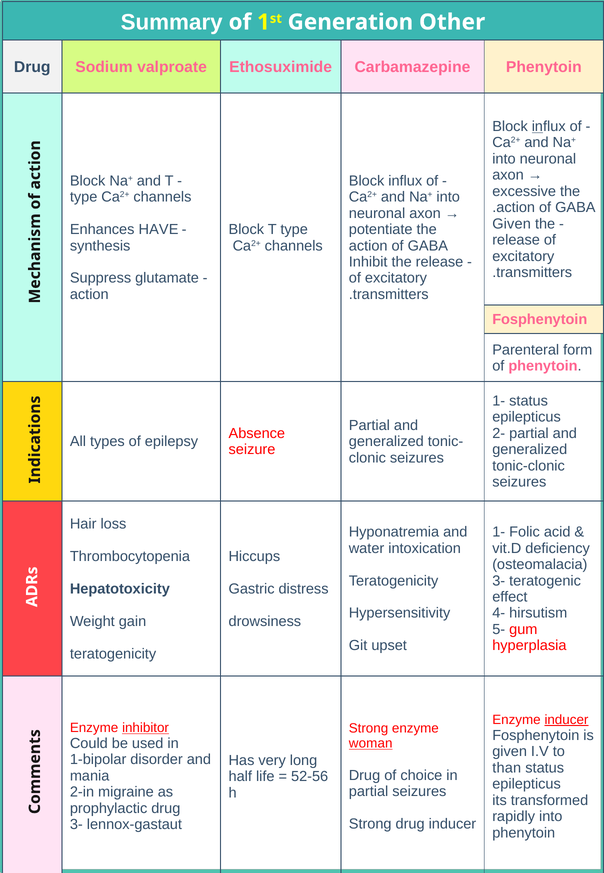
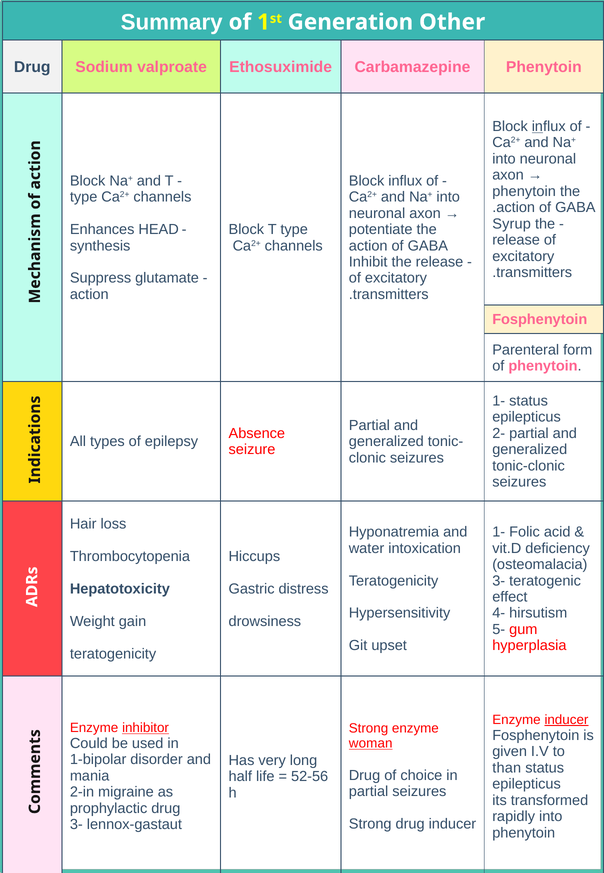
excessive: excessive -> phenytoin (524, 191)
Given: Given -> Syrup (512, 224)
HAVE: HAVE -> HEAD (159, 229)
